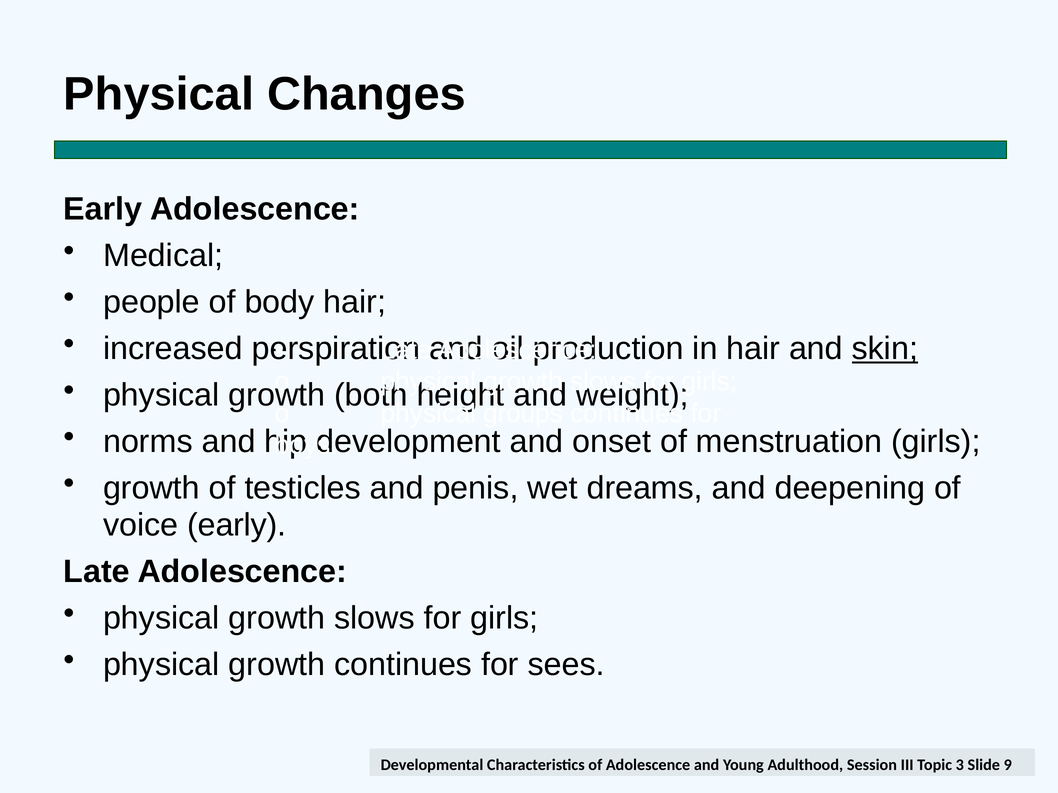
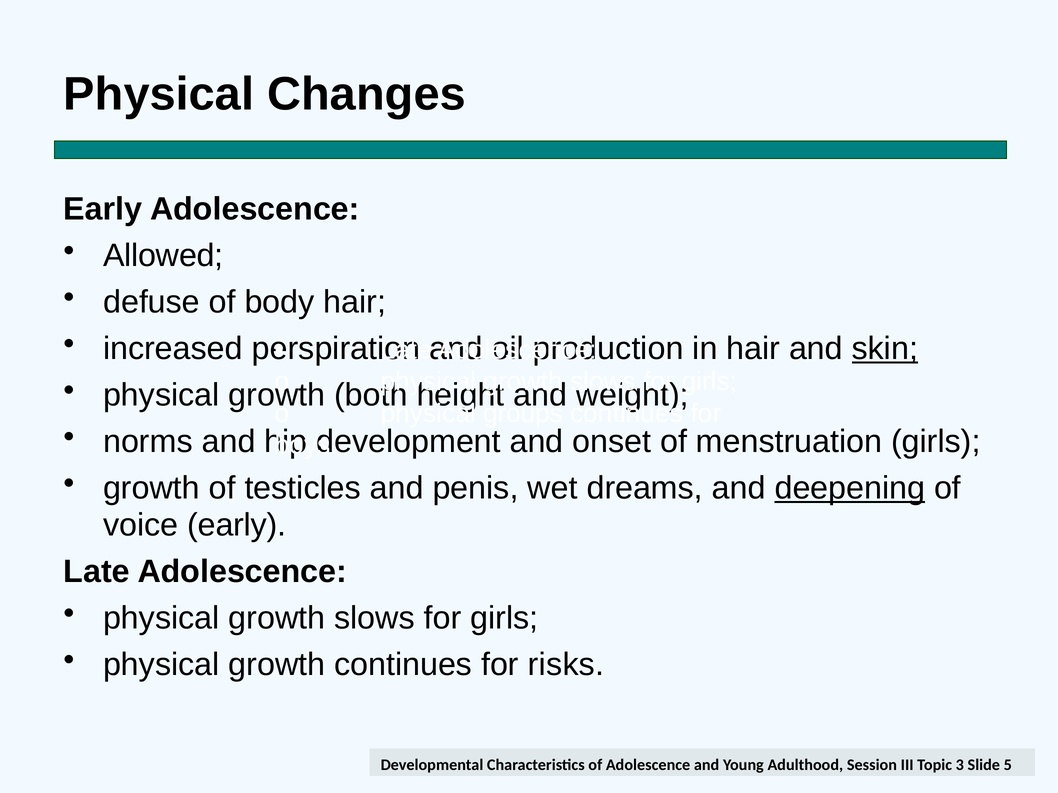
Medical: Medical -> Allowed (163, 256)
people: people -> defuse (152, 302)
deepening underline: none -> present (850, 488)
sees: sees -> risks (566, 665)
9: 9 -> 5 (1008, 765)
